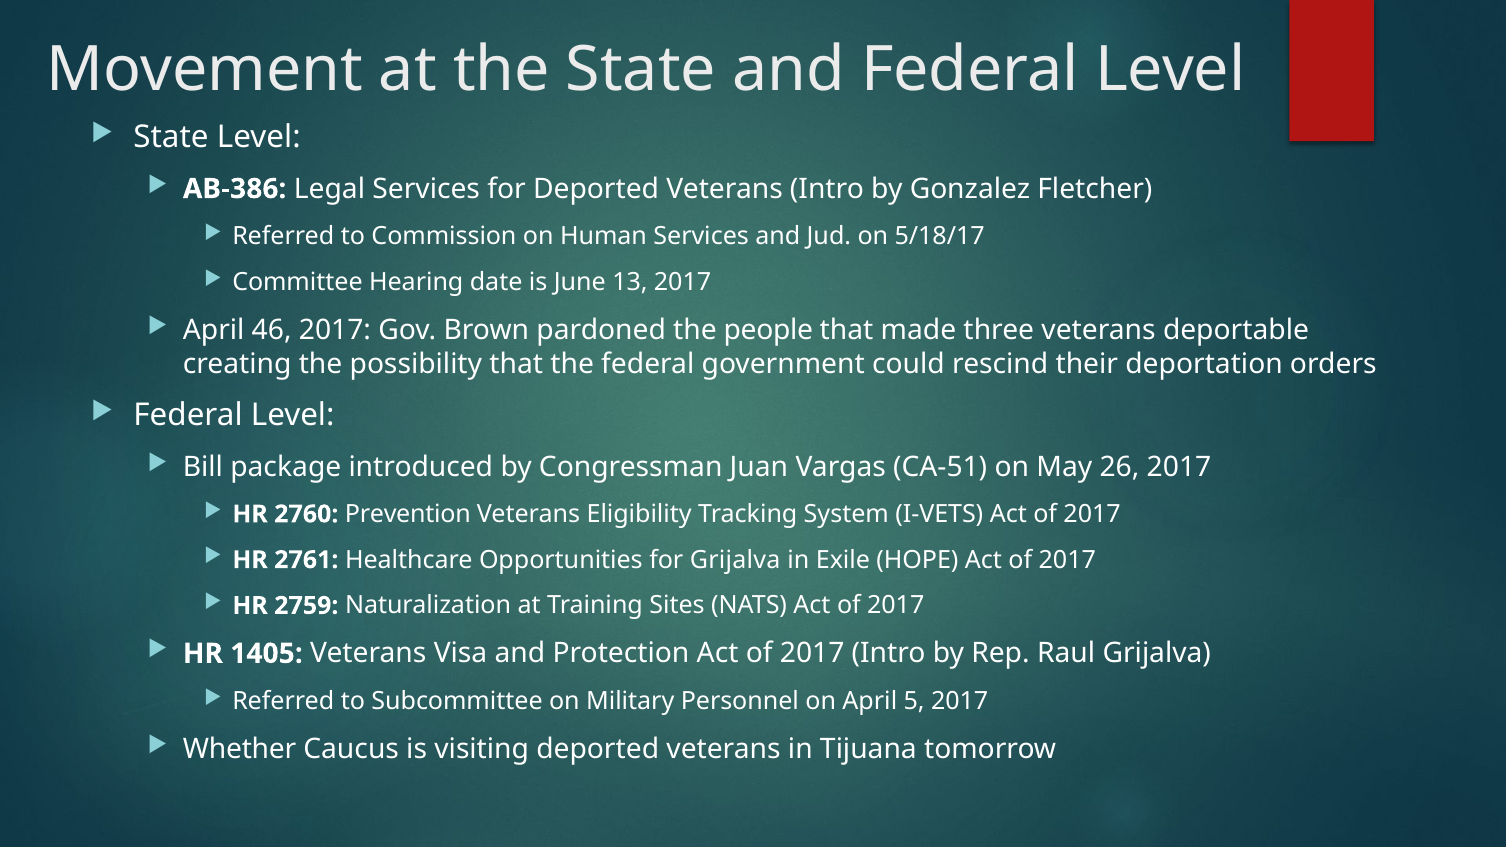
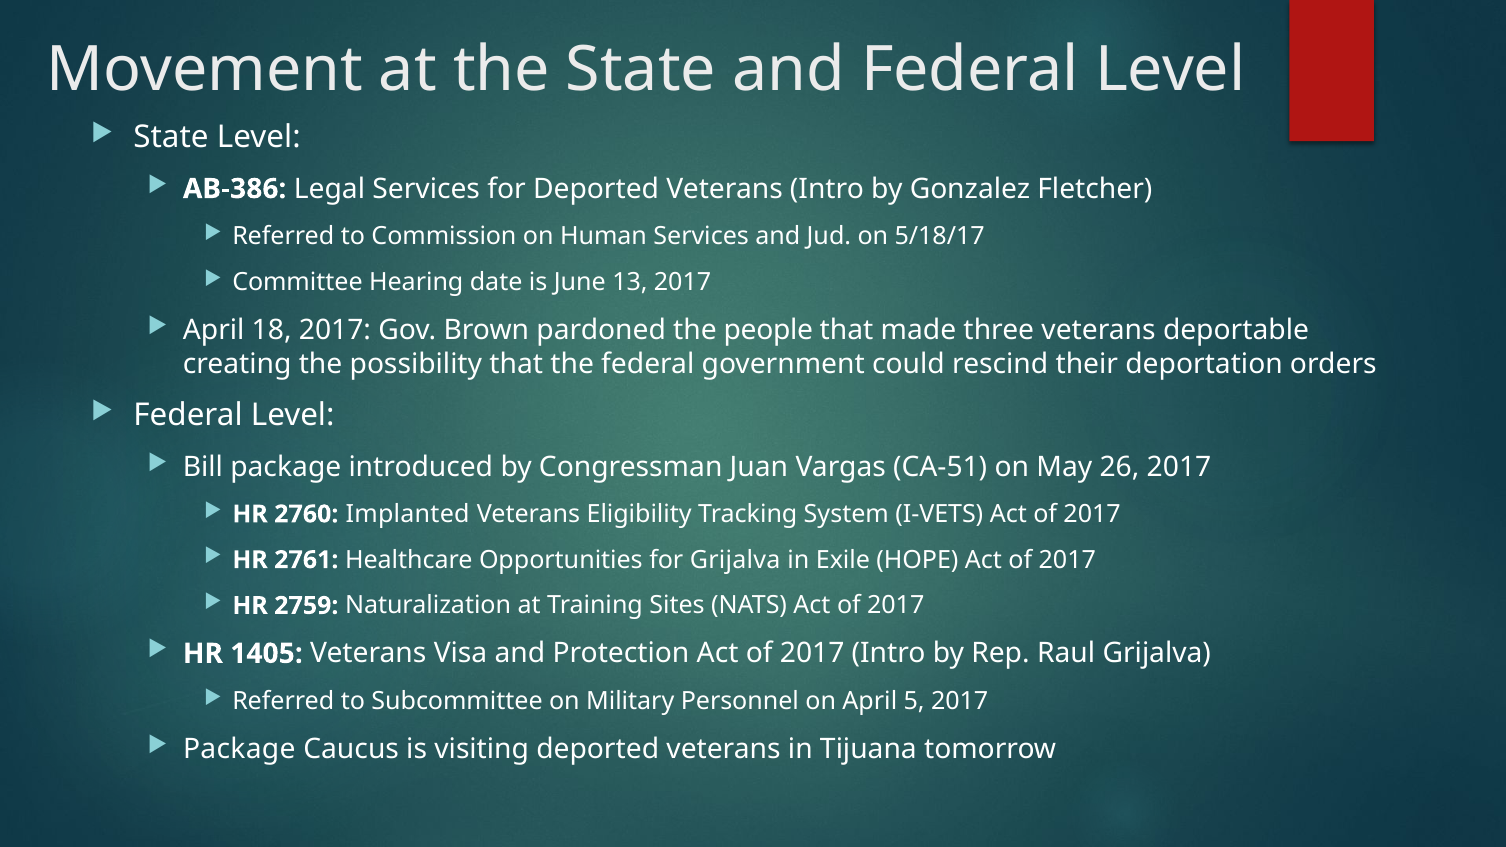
46: 46 -> 18 (272, 330)
Prevention: Prevention -> Implanted (408, 514)
Whether: Whether -> Package (239, 749)
